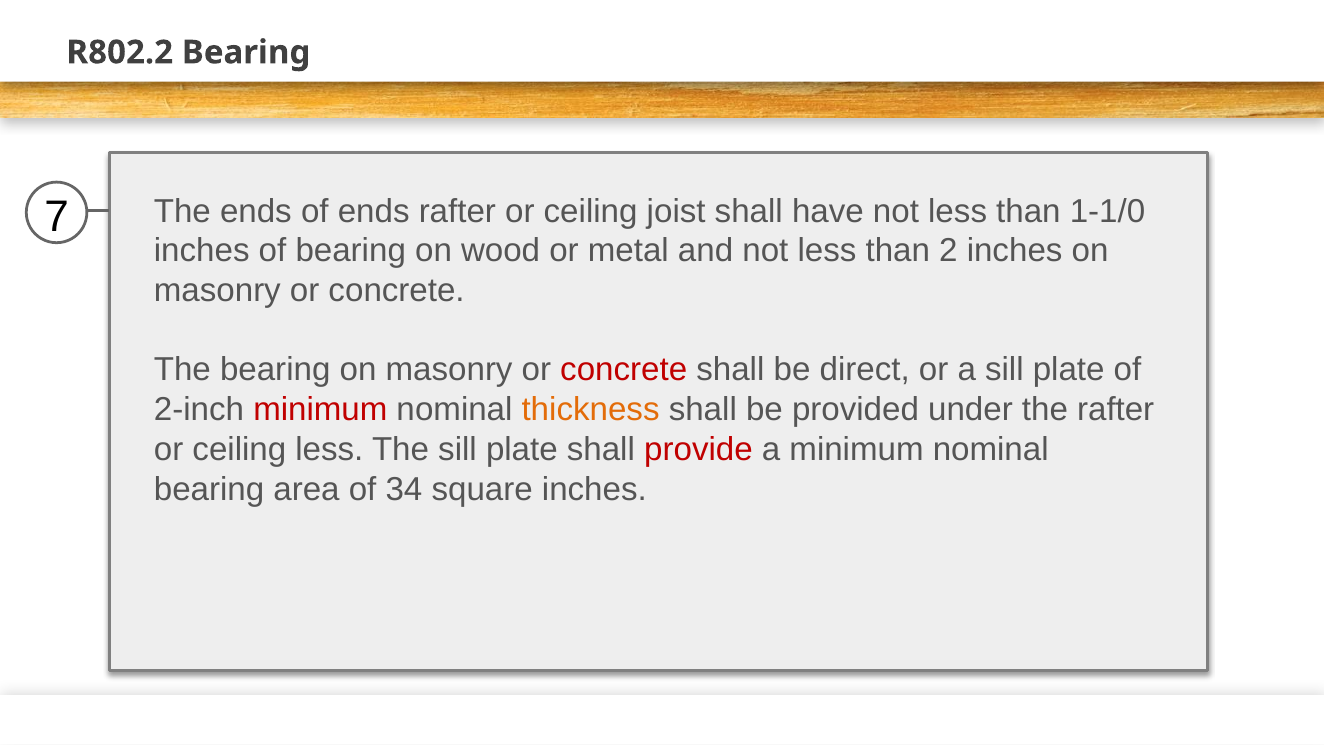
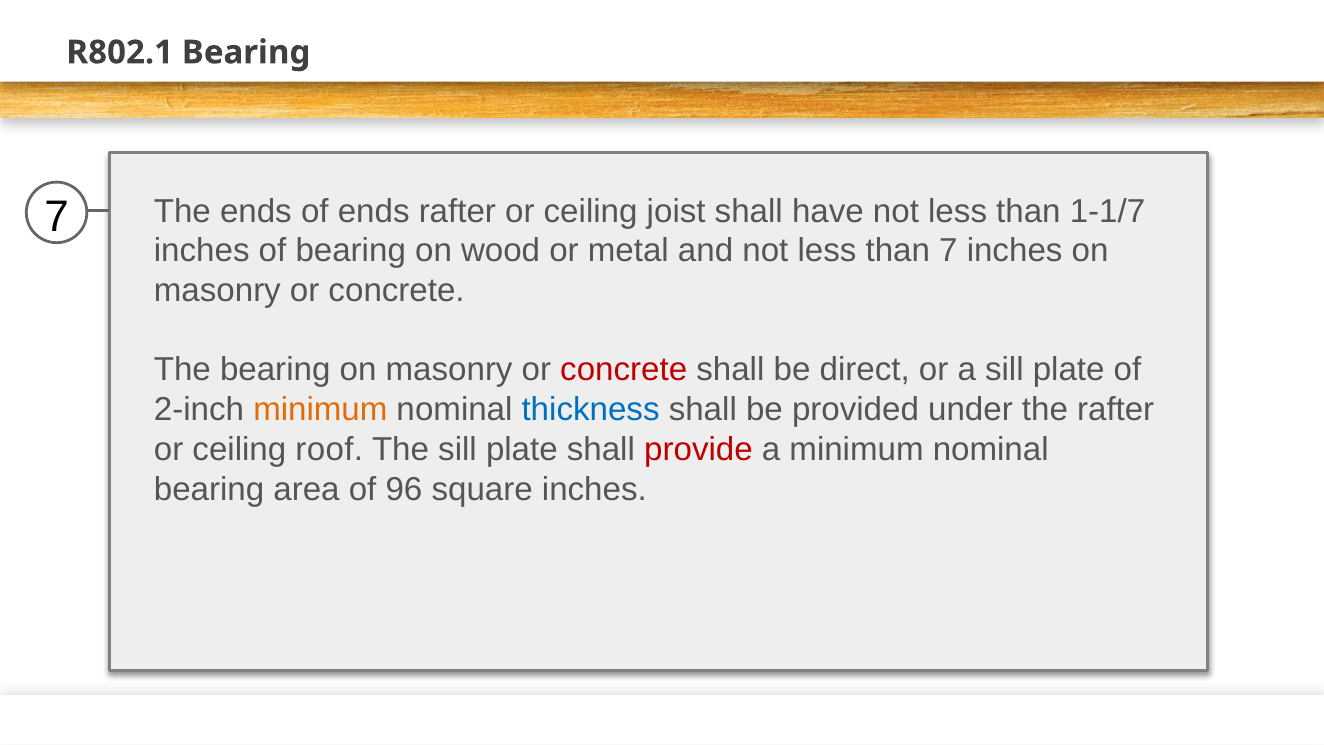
R802.2: R802.2 -> R802.1 (120, 52)
1-1/0: 1-1/0 -> 1-1/7 (1108, 211)
than 2: 2 -> 7 (948, 251)
minimum colour: red -> orange (320, 410)
thickness colour: orange -> blue (591, 410)
ceiling less: less -> roof (329, 449)
34: 34 -> 96 (404, 489)
